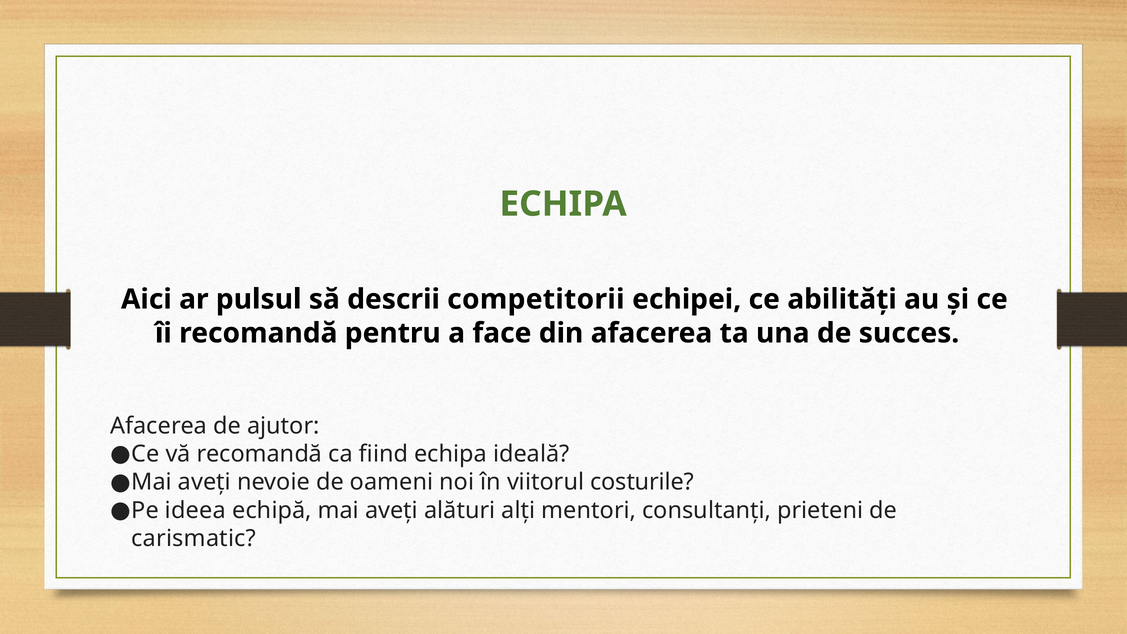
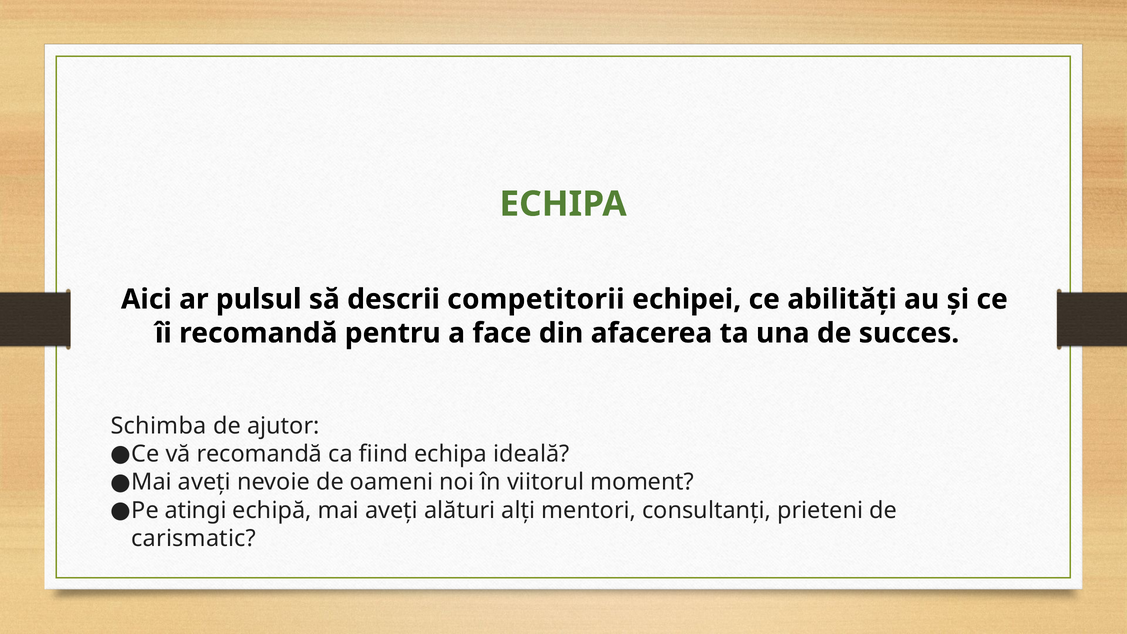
Afacerea: Afacerea -> Schimba (159, 426)
costurile: costurile -> moment (642, 482)
ideea: ideea -> atingi (196, 510)
